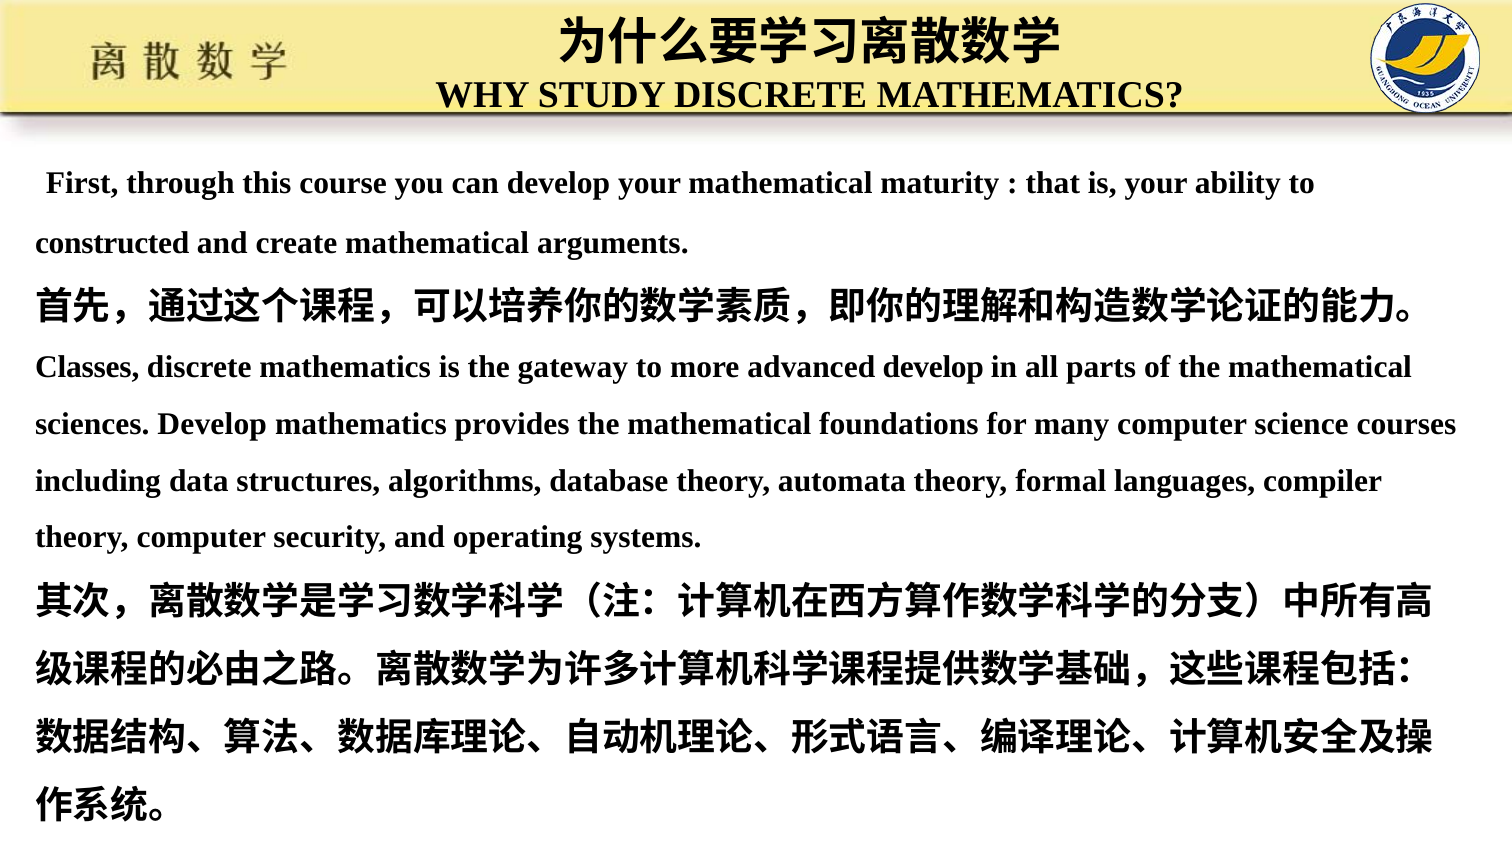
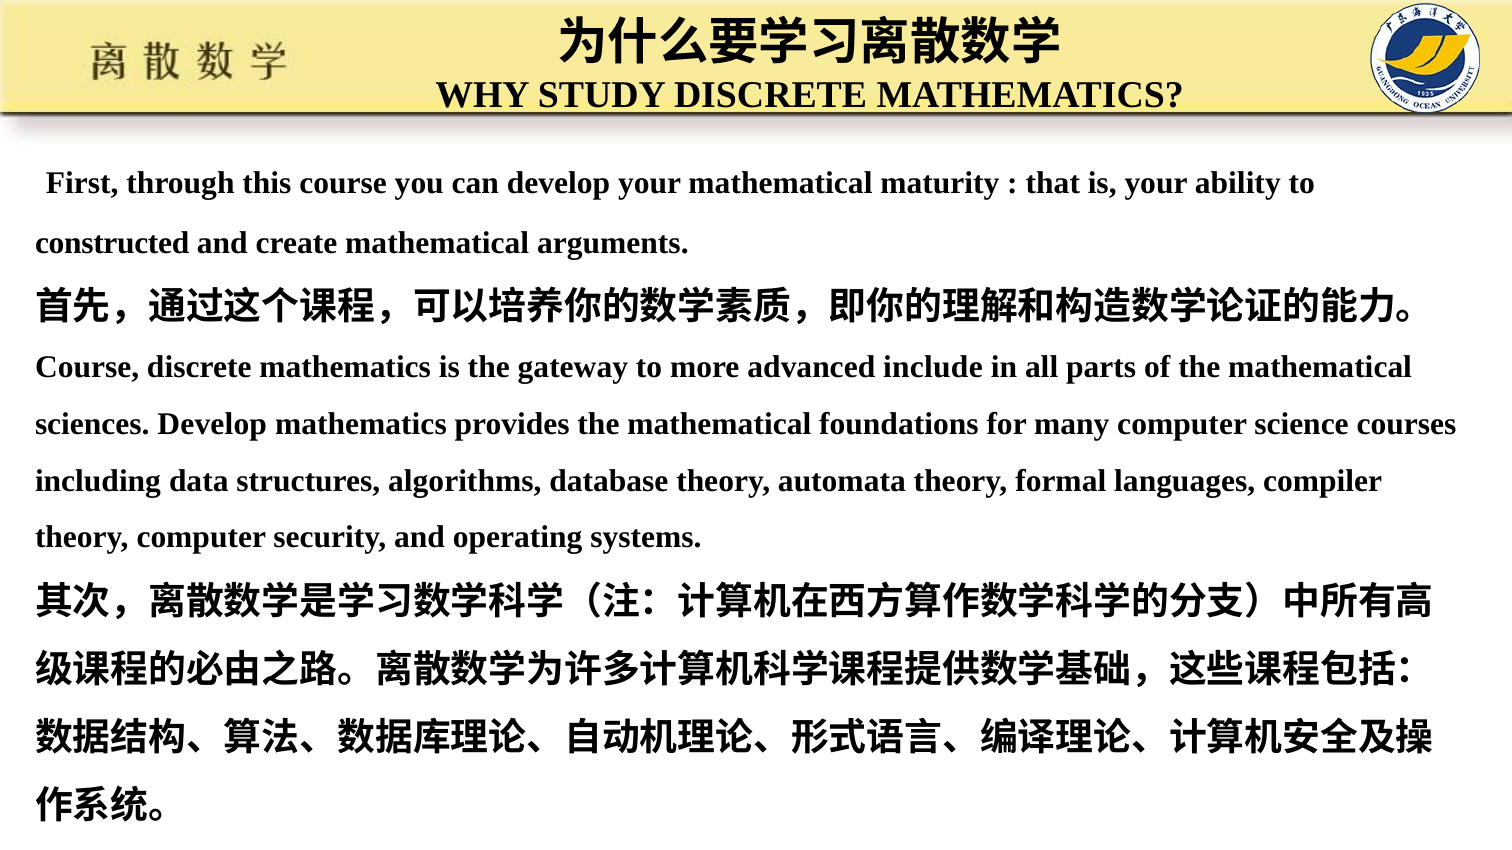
Classes: Classes -> Course (87, 368)
advanced develop: develop -> include (933, 368)
